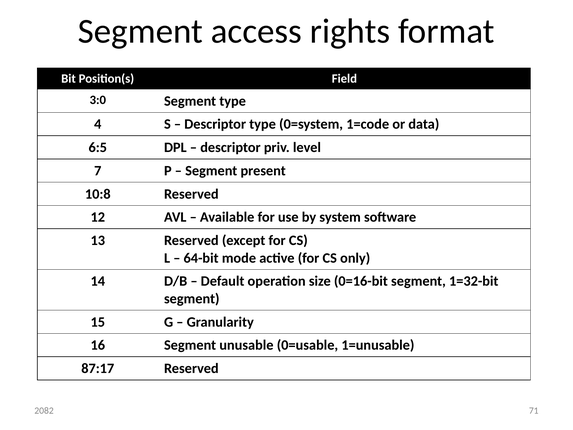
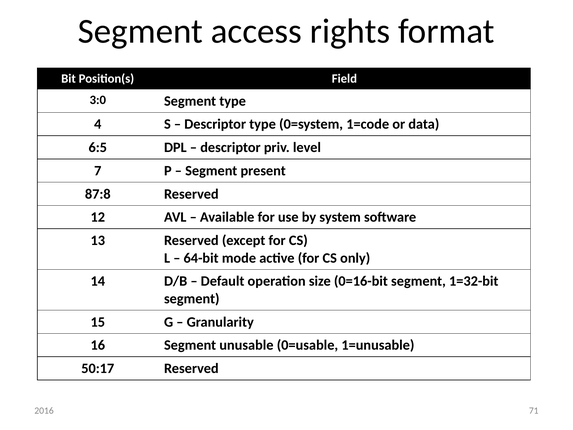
10:8: 10:8 -> 87:8 (98, 194)
87:17: 87:17 -> 50:17 (98, 368)
2082: 2082 -> 2016 (44, 410)
